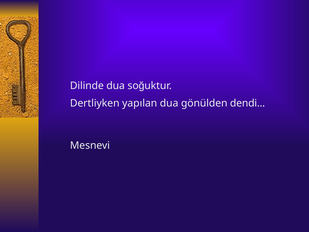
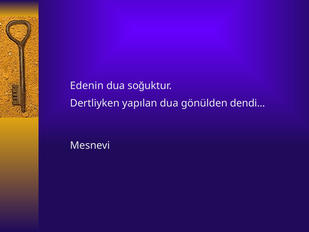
Dilinde: Dilinde -> Edenin (87, 86)
